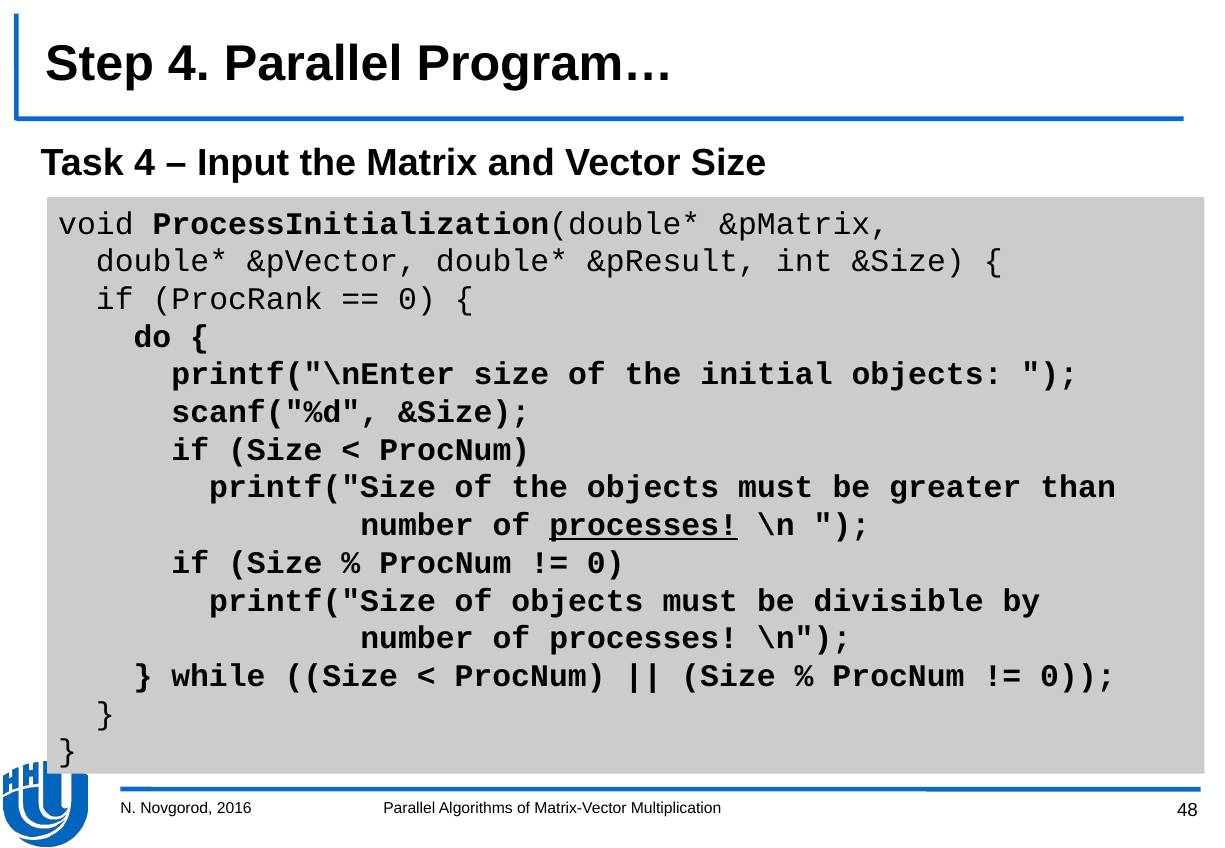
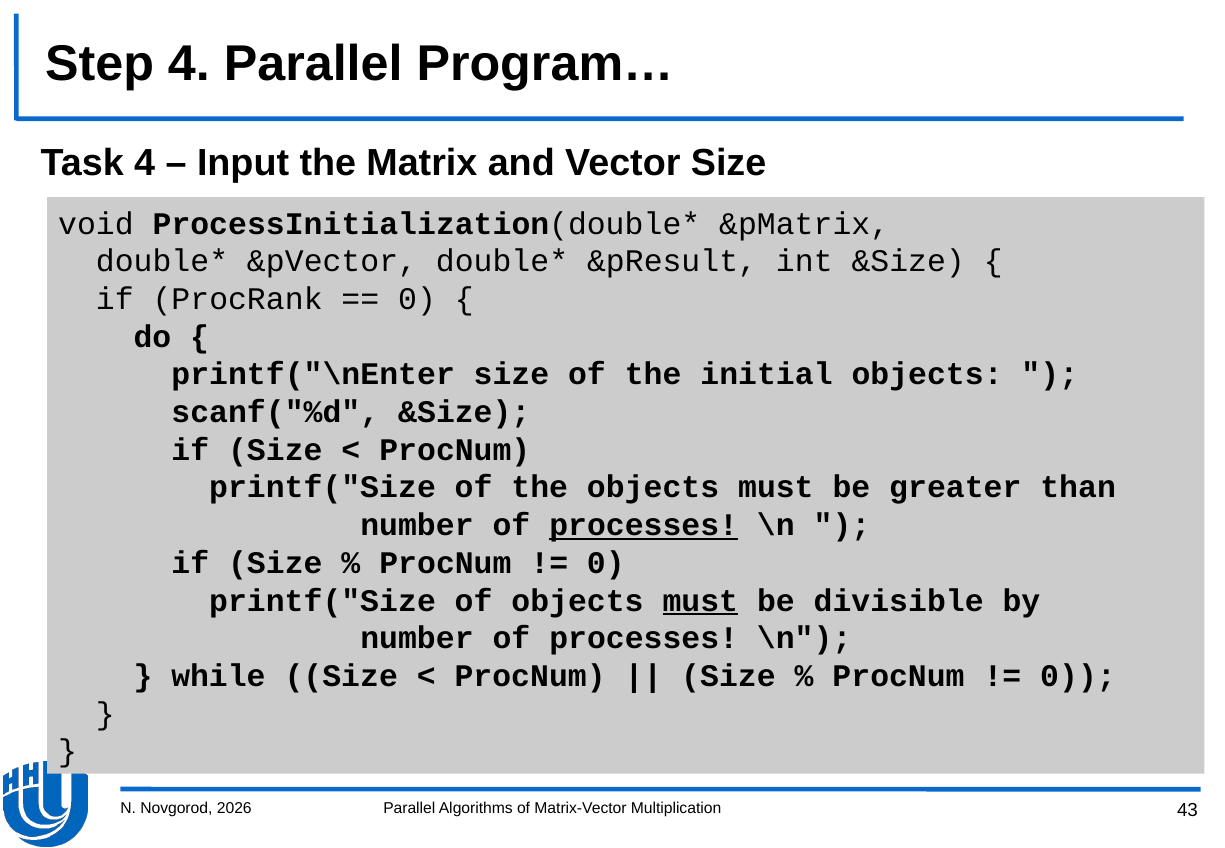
must underline: none -> present (700, 601)
2016: 2016 -> 2026 (234, 809)
48: 48 -> 43 (1187, 811)
